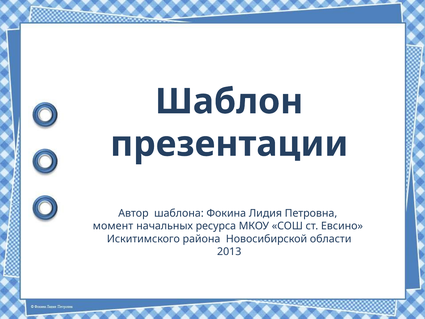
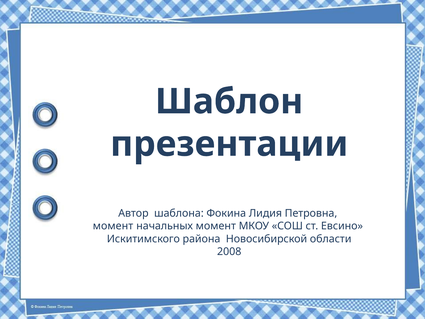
начальных ресурса: ресурса -> момент (216, 226)
2013: 2013 -> 2008 (229, 251)
